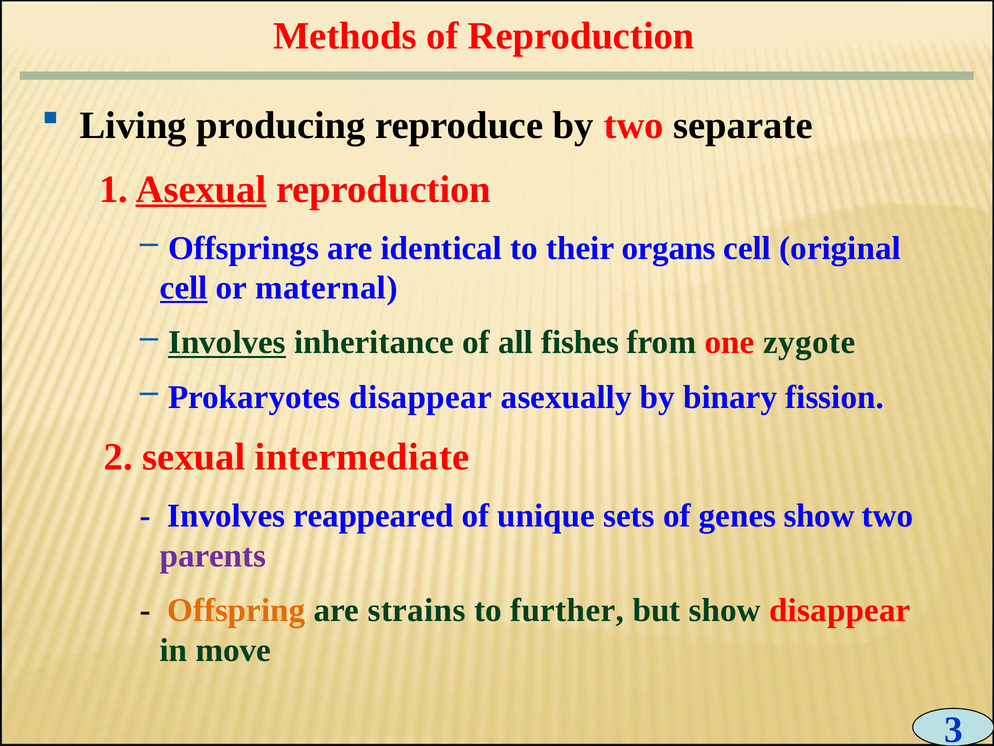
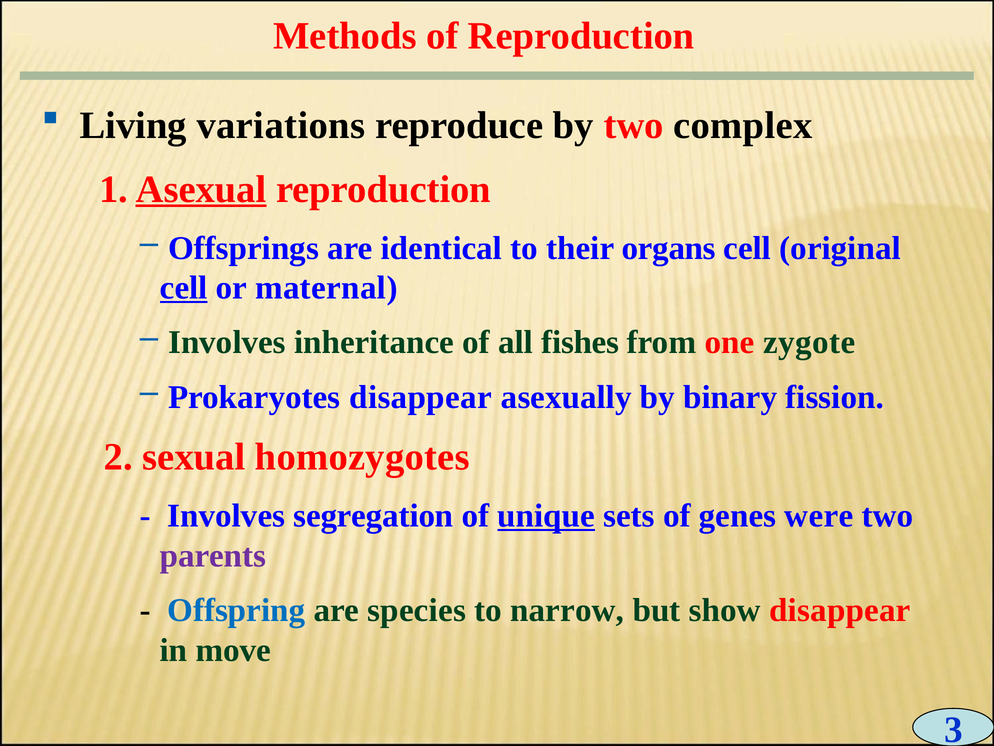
producing: producing -> variations (281, 125)
separate: separate -> complex (743, 125)
Involves underline: present -> none (227, 342)
intermediate: intermediate -> homozygotes (362, 457)
reappeared: reappeared -> segregation (373, 515)
unique underline: none -> present (546, 515)
genes show: show -> were (819, 515)
Offspring colour: orange -> blue (236, 610)
strains: strains -> species (417, 610)
further: further -> narrow (567, 610)
